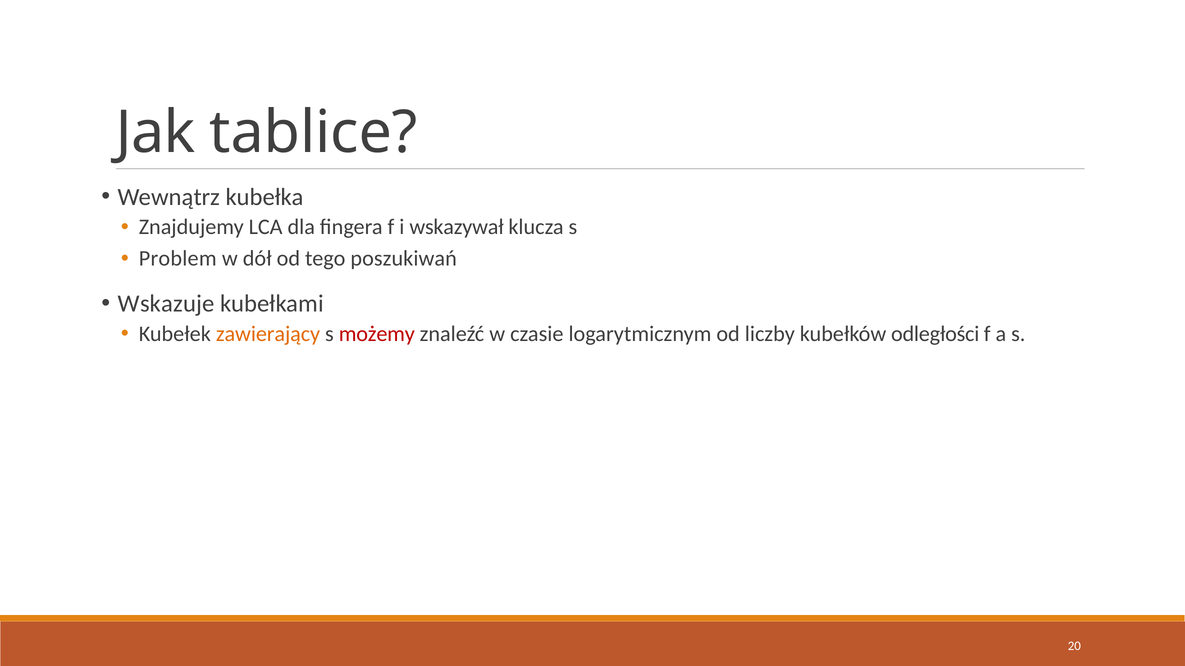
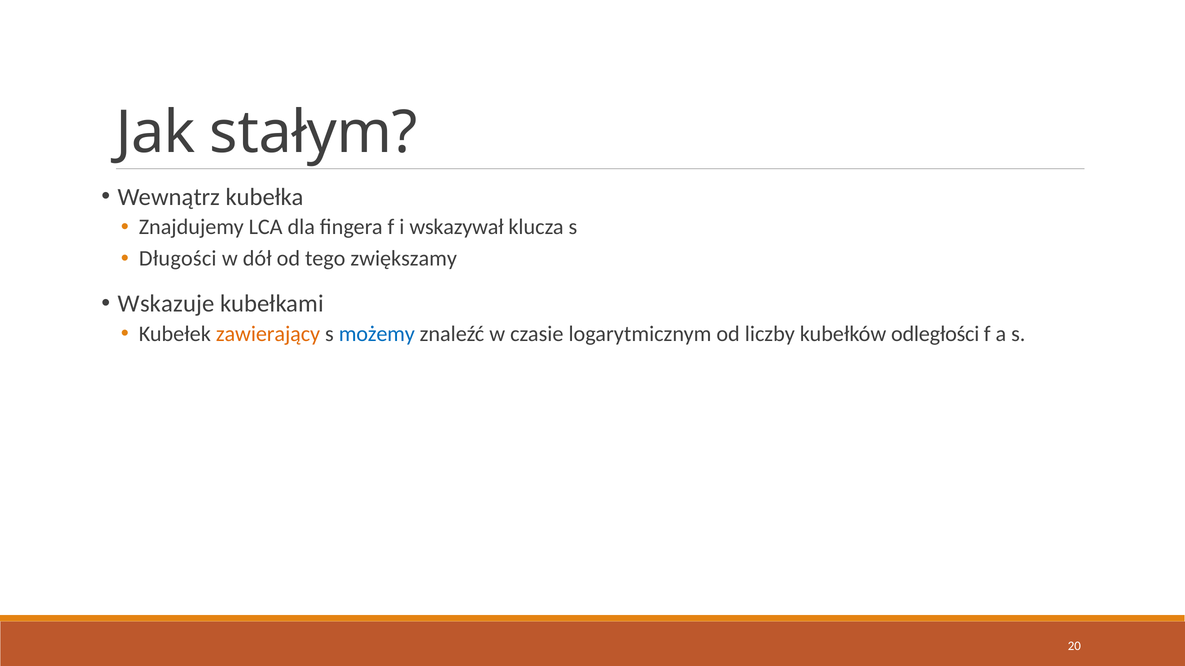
tablice: tablice -> stałym (314, 133)
Problem: Problem -> Długości (178, 259)
poszukiwań: poszukiwań -> zwiększamy (404, 259)
możemy colour: red -> blue (377, 334)
